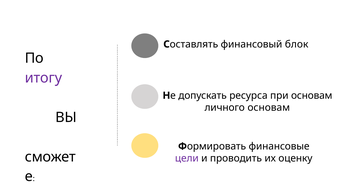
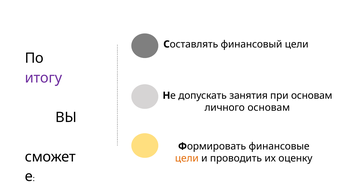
финансовый блок: блок -> цели (297, 44)
ресурса: ресурса -> занятия (249, 95)
цели colour: purple -> orange (187, 158)
